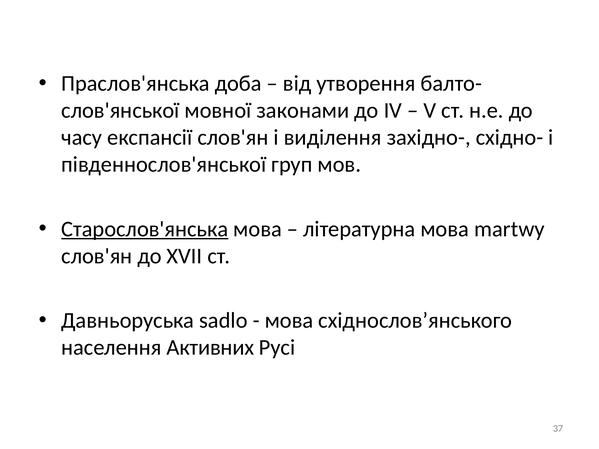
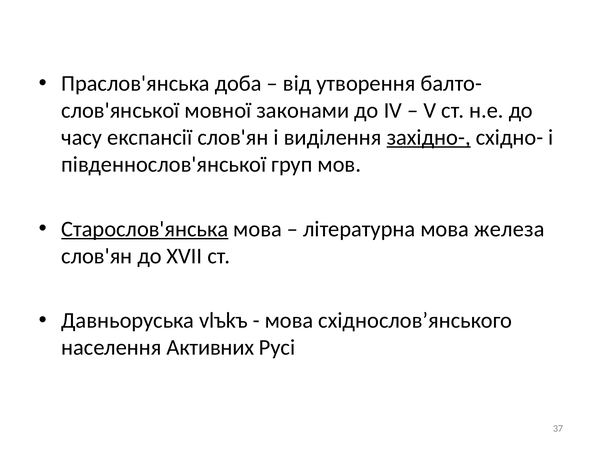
західно- underline: none -> present (429, 138)
martwy: martwy -> железа (509, 229)
sadlo: sadlo -> vlъkъ (224, 321)
